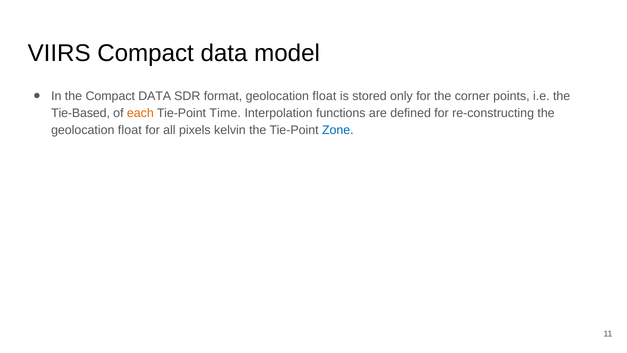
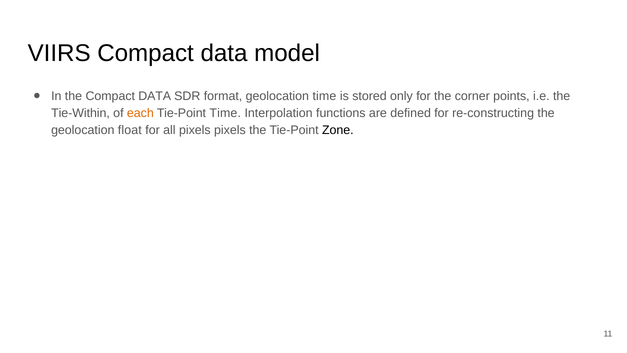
format geolocation float: float -> time (324, 96)
Tie-Based: Tie-Based -> Tie-Within (81, 113)
pixels kelvin: kelvin -> pixels (230, 130)
Zone colour: blue -> black (338, 130)
